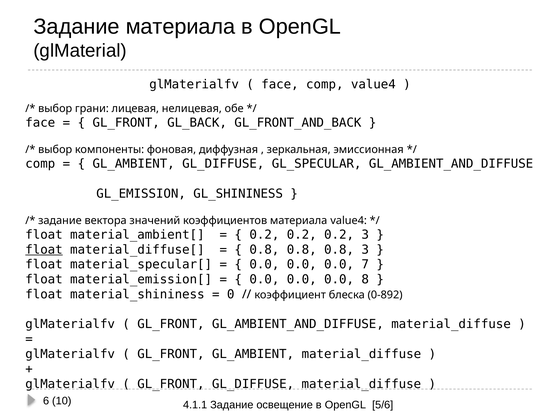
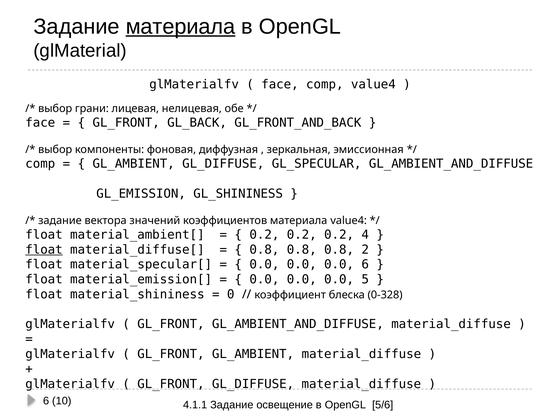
материала underline: none -> present (180, 27)
0.2 3: 3 -> 4 (365, 235)
0.8 3: 3 -> 2 (365, 250)
0.0 7: 7 -> 6 (365, 264)
8: 8 -> 5 (365, 279)
0-892: 0-892 -> 0-328 (385, 295)
